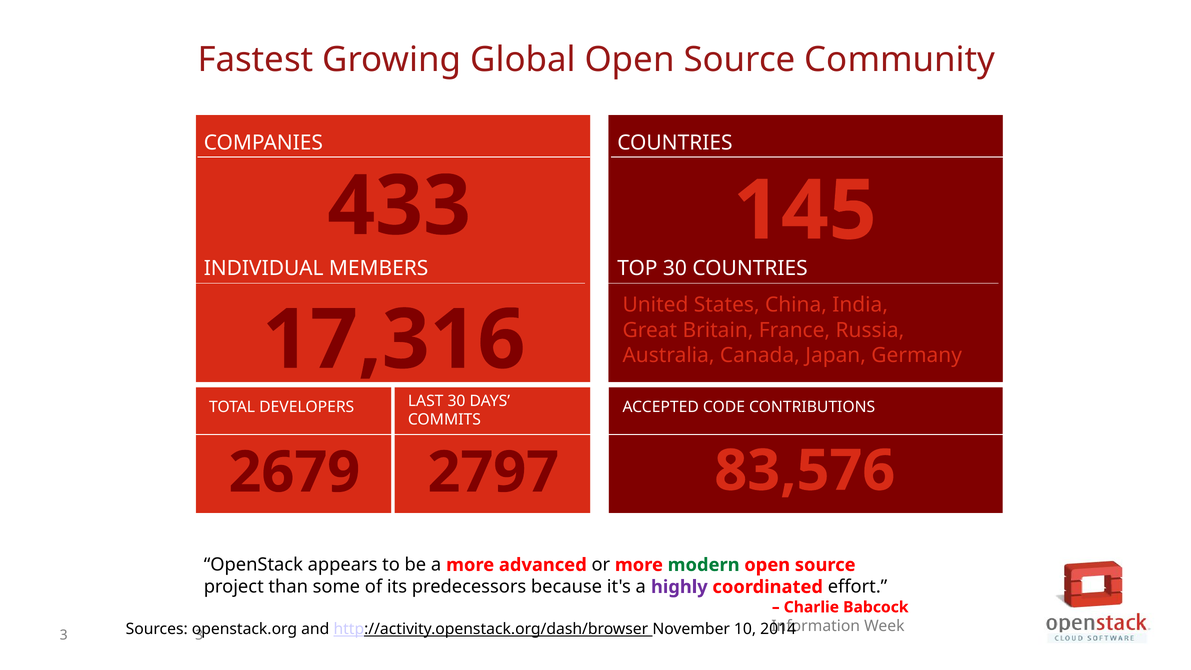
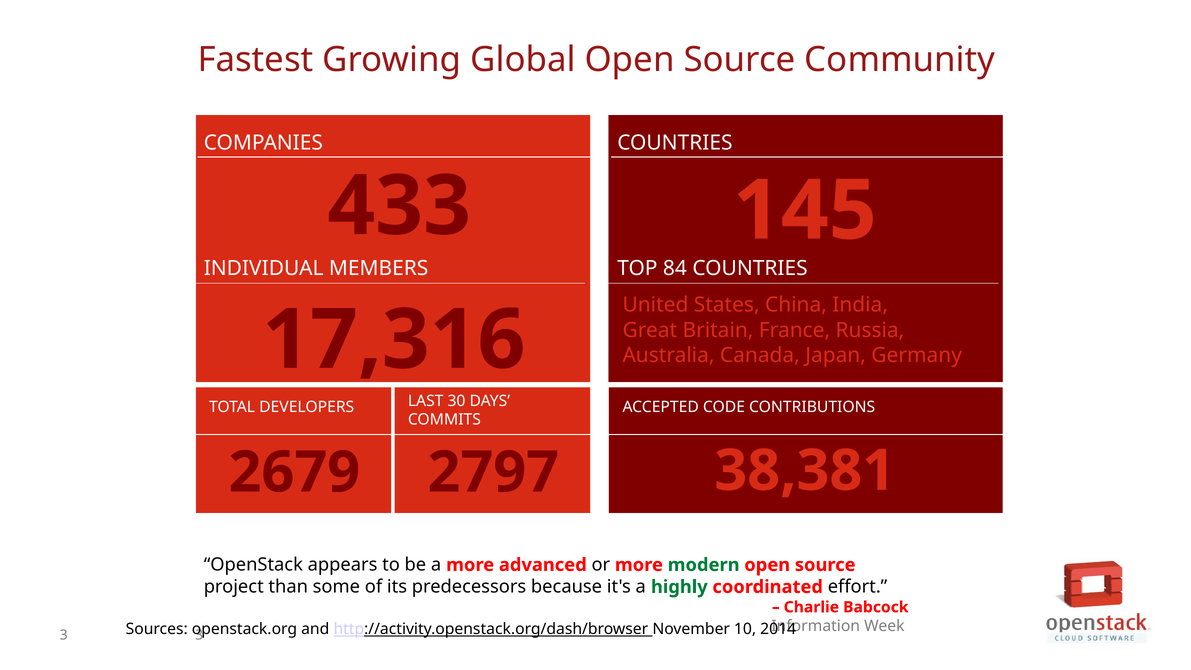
TOP 30: 30 -> 84 (675, 268)
83,576: 83,576 -> 38,381 (805, 471)
highly colour: purple -> green (679, 587)
